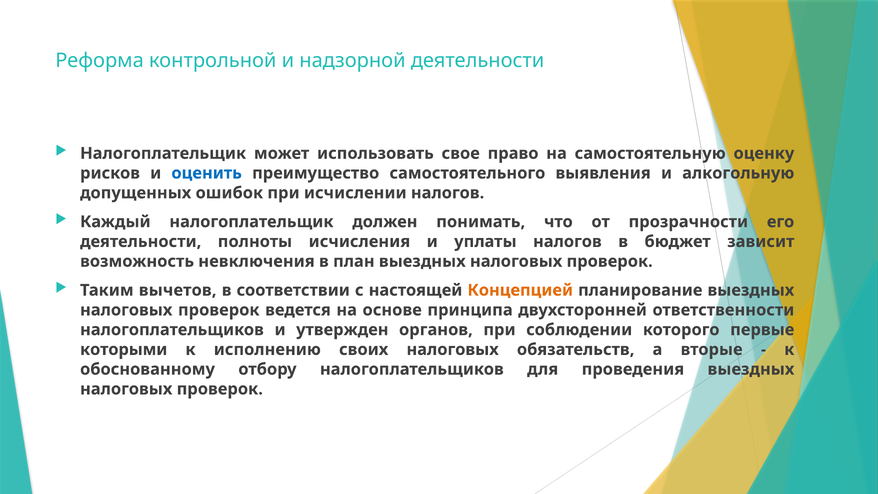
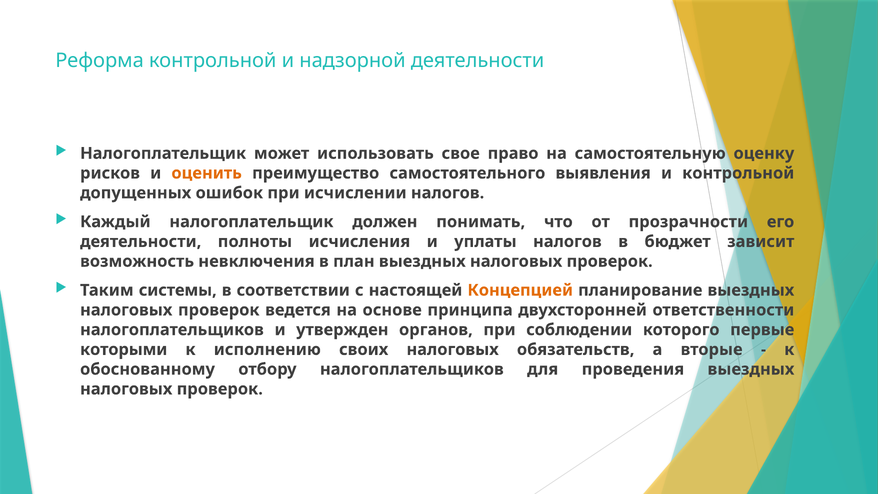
оценить colour: blue -> orange (207, 173)
и алкогольную: алкогольную -> контрольной (738, 173)
вычетов: вычетов -> системы (178, 290)
